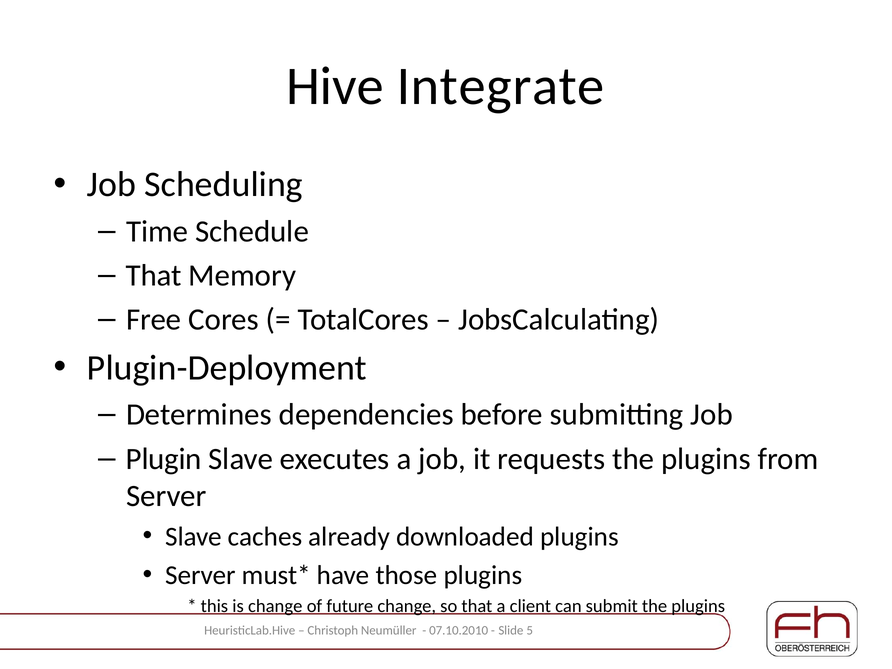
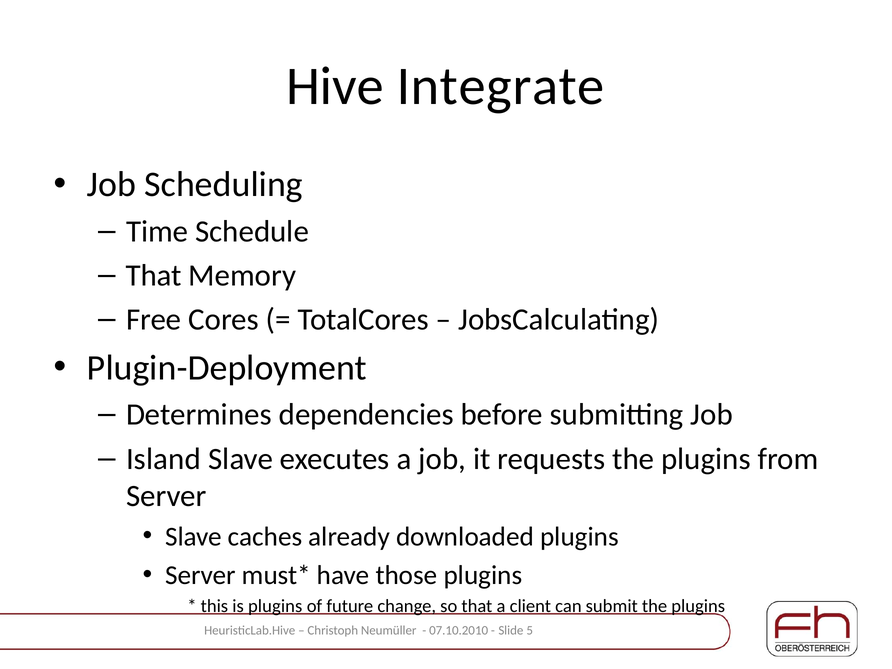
Plugin: Plugin -> Island (164, 459)
is change: change -> plugins (275, 606)
